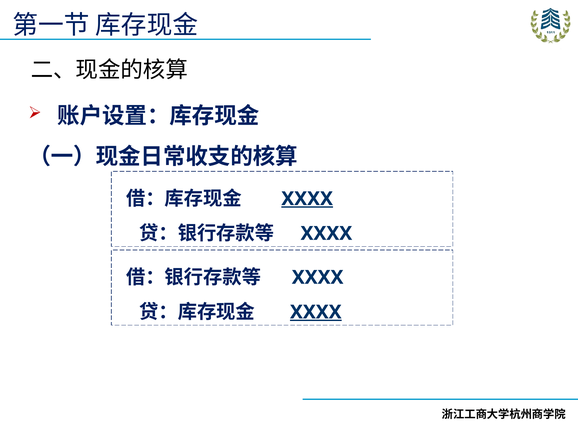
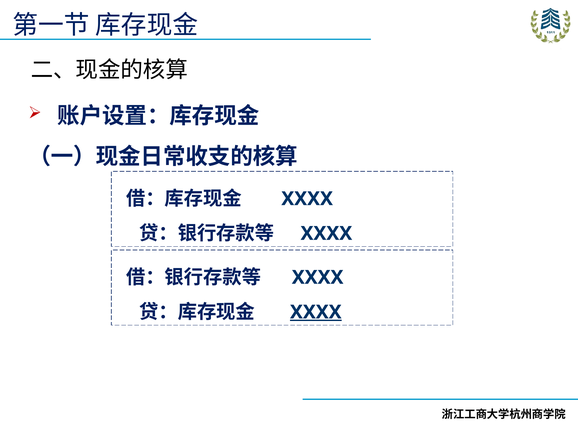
XXXX underline: present -> none (307, 199)
